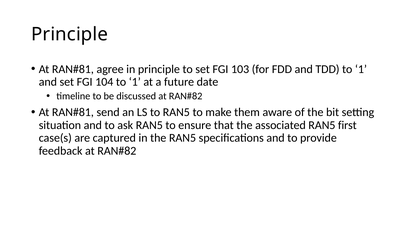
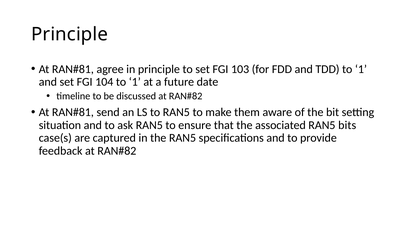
first: first -> bits (347, 125)
